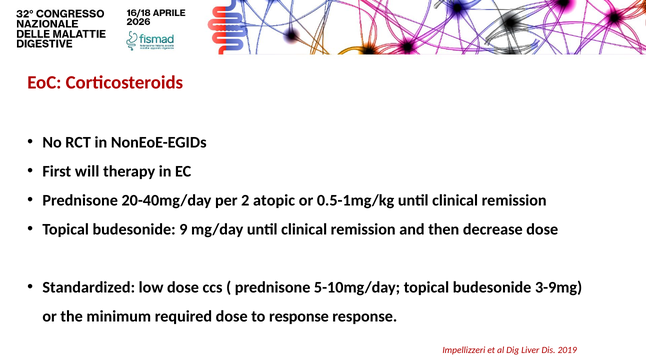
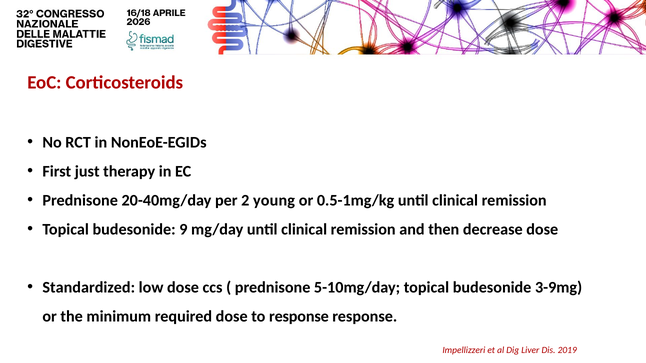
will: will -> just (87, 171)
atopic: atopic -> young (274, 200)
